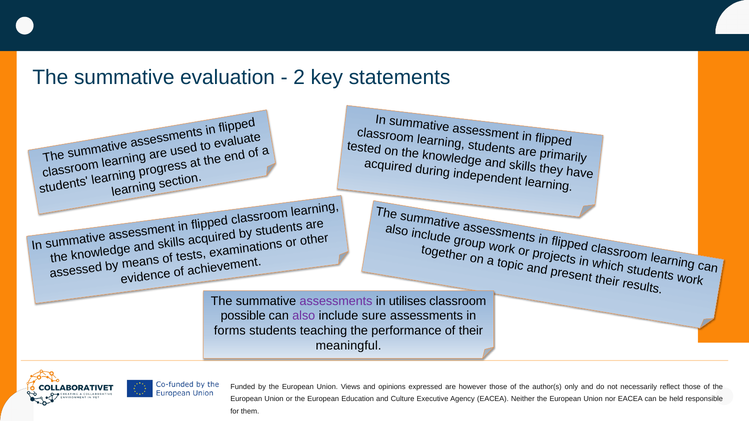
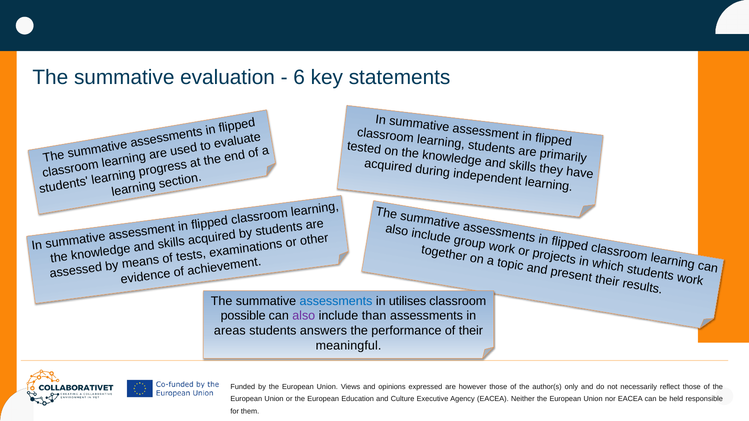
2: 2 -> 6 (299, 77)
assessments colour: purple -> blue (336, 301)
sure: sure -> than (374, 316)
forms: forms -> areas (230, 331)
teaching: teaching -> answers (323, 331)
